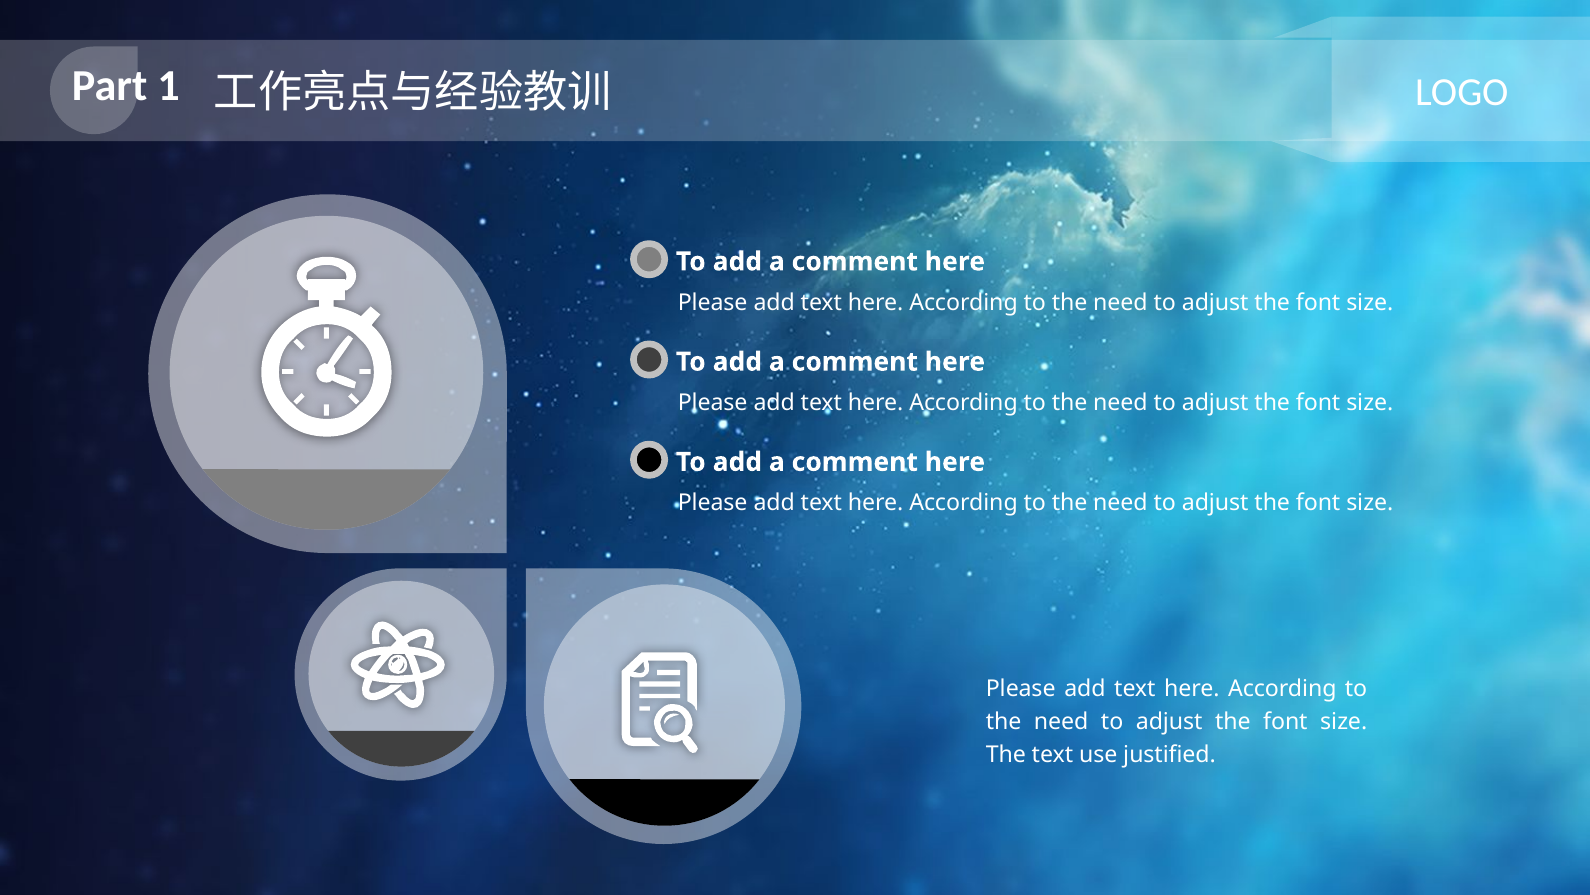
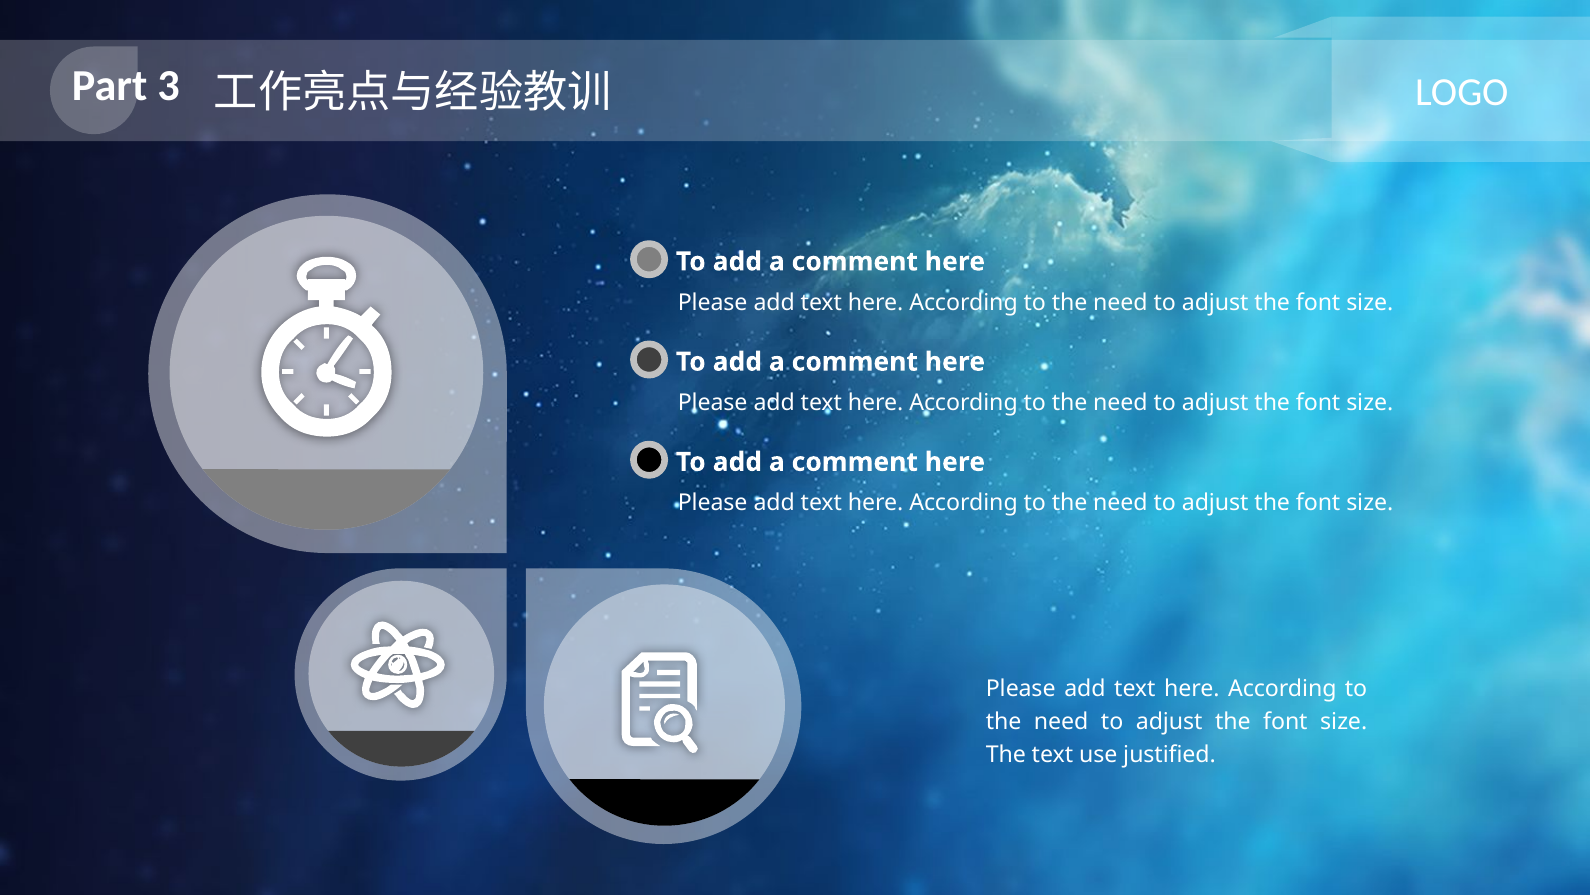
1: 1 -> 3 (169, 86)
